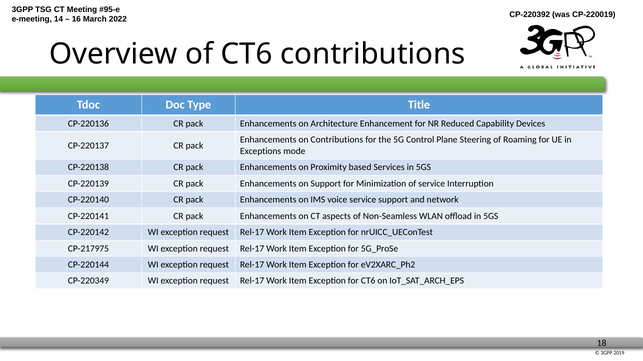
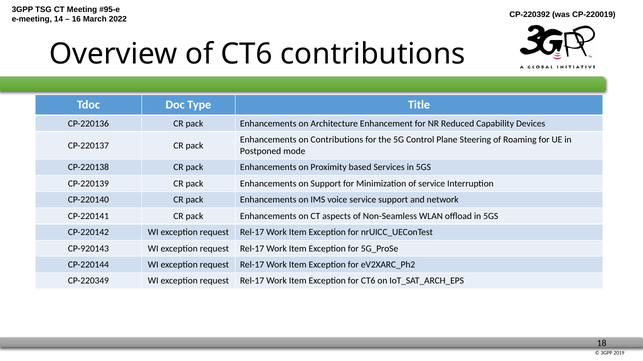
Exceptions: Exceptions -> Postponed (261, 151)
CP-217975: CP-217975 -> CP-920143 (88, 249)
